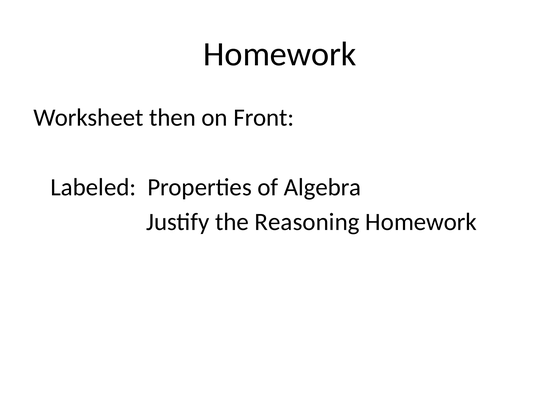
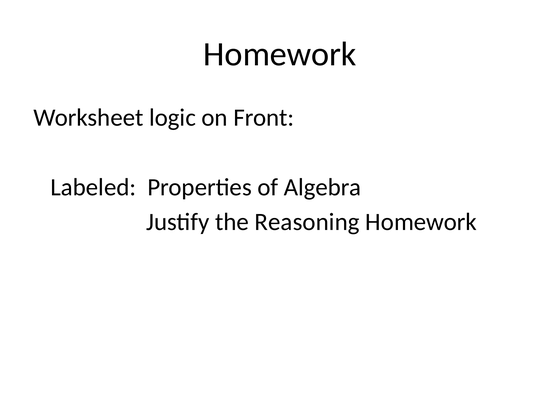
then: then -> logic (172, 117)
